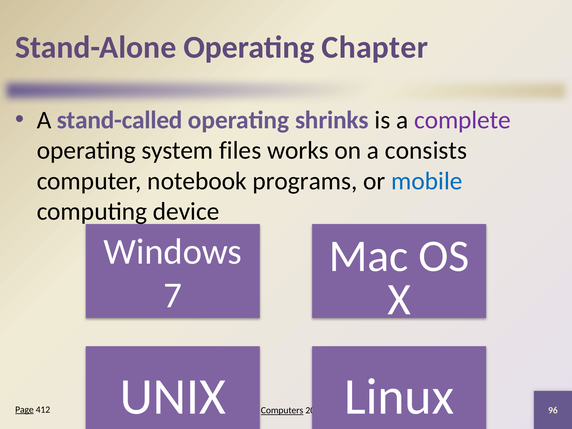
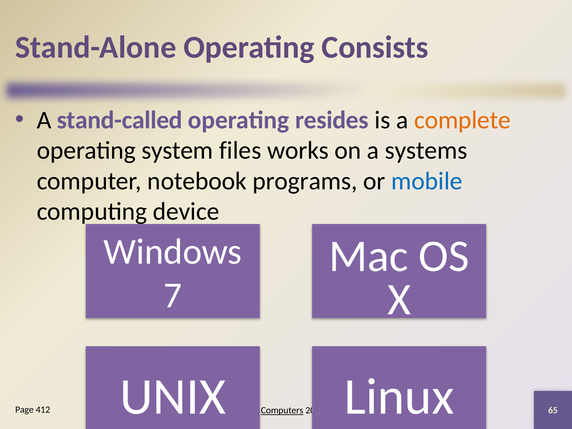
Operating Chapter: Chapter -> Consists (375, 47)
shrinks: shrinks -> resides (332, 120)
complete colour: purple -> orange (462, 120)
consists: consists -> systems (426, 151)
Page underline: present -> none (24, 410)
96: 96 -> 65 (553, 410)
